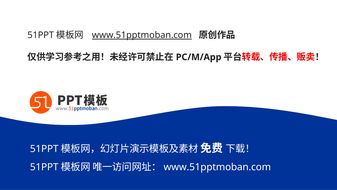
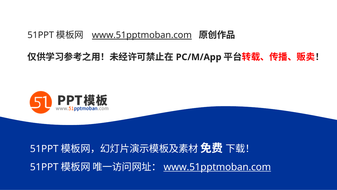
www.51pptmoban.com underline: none -> present (217, 167)
